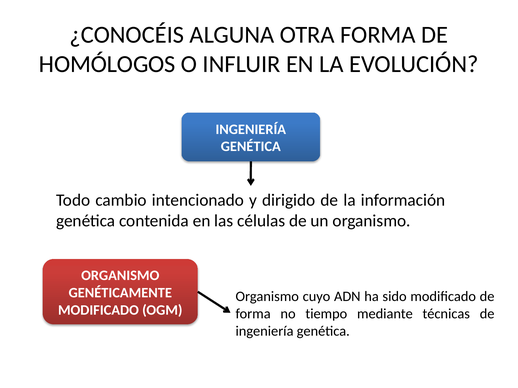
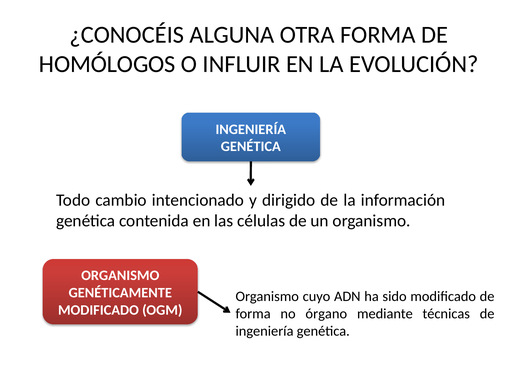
tiempo: tiempo -> órgano (326, 314)
